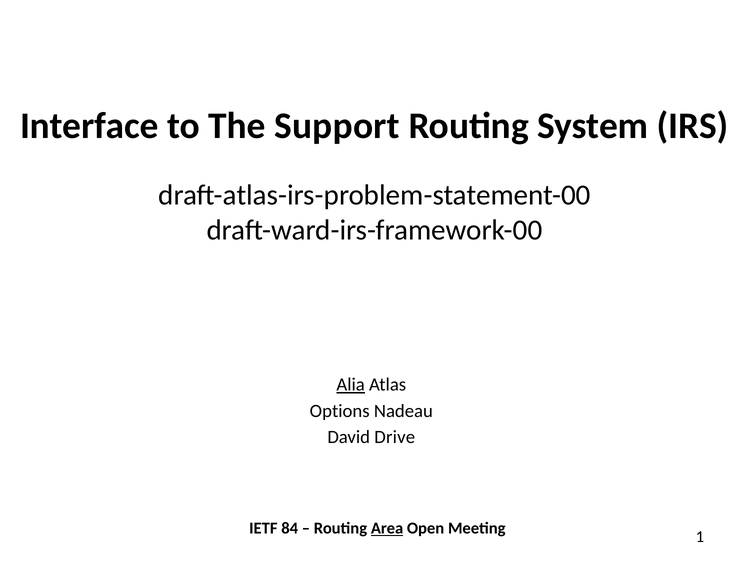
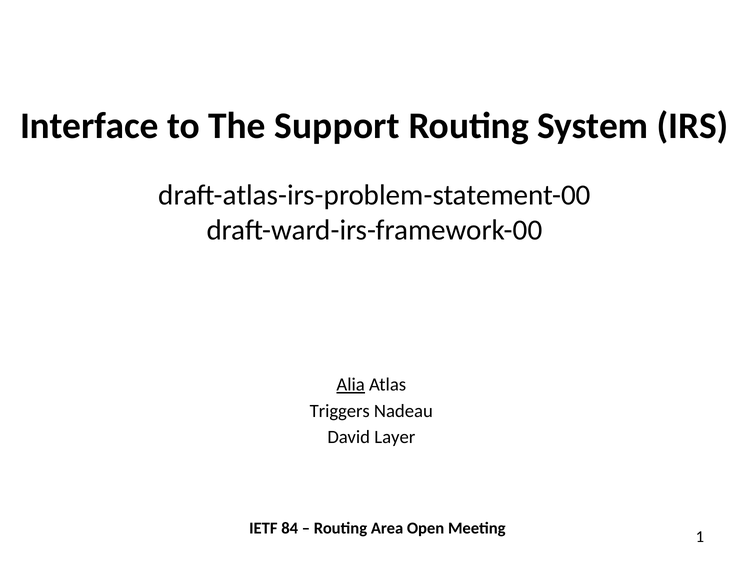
Options: Options -> Triggers (340, 411)
Drive: Drive -> Layer (395, 437)
Area underline: present -> none (387, 528)
